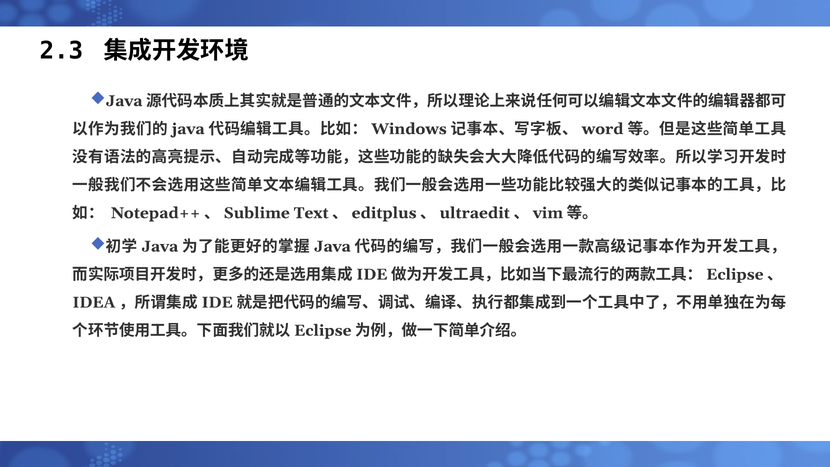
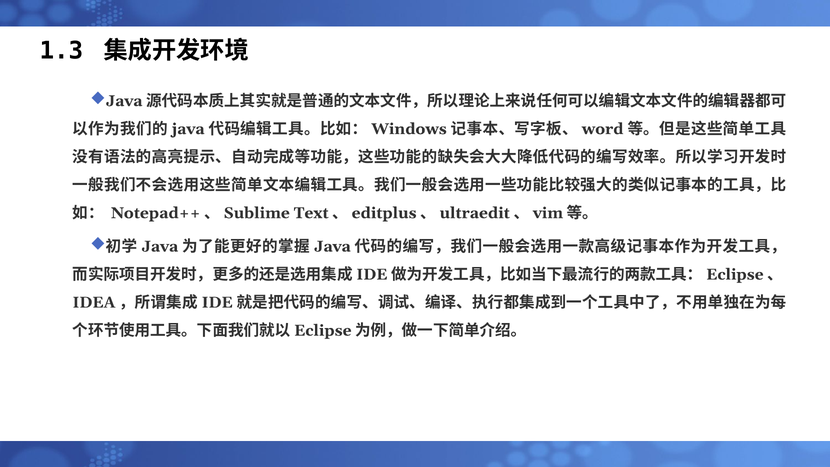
2.3: 2.3 -> 1.3 (62, 51)
